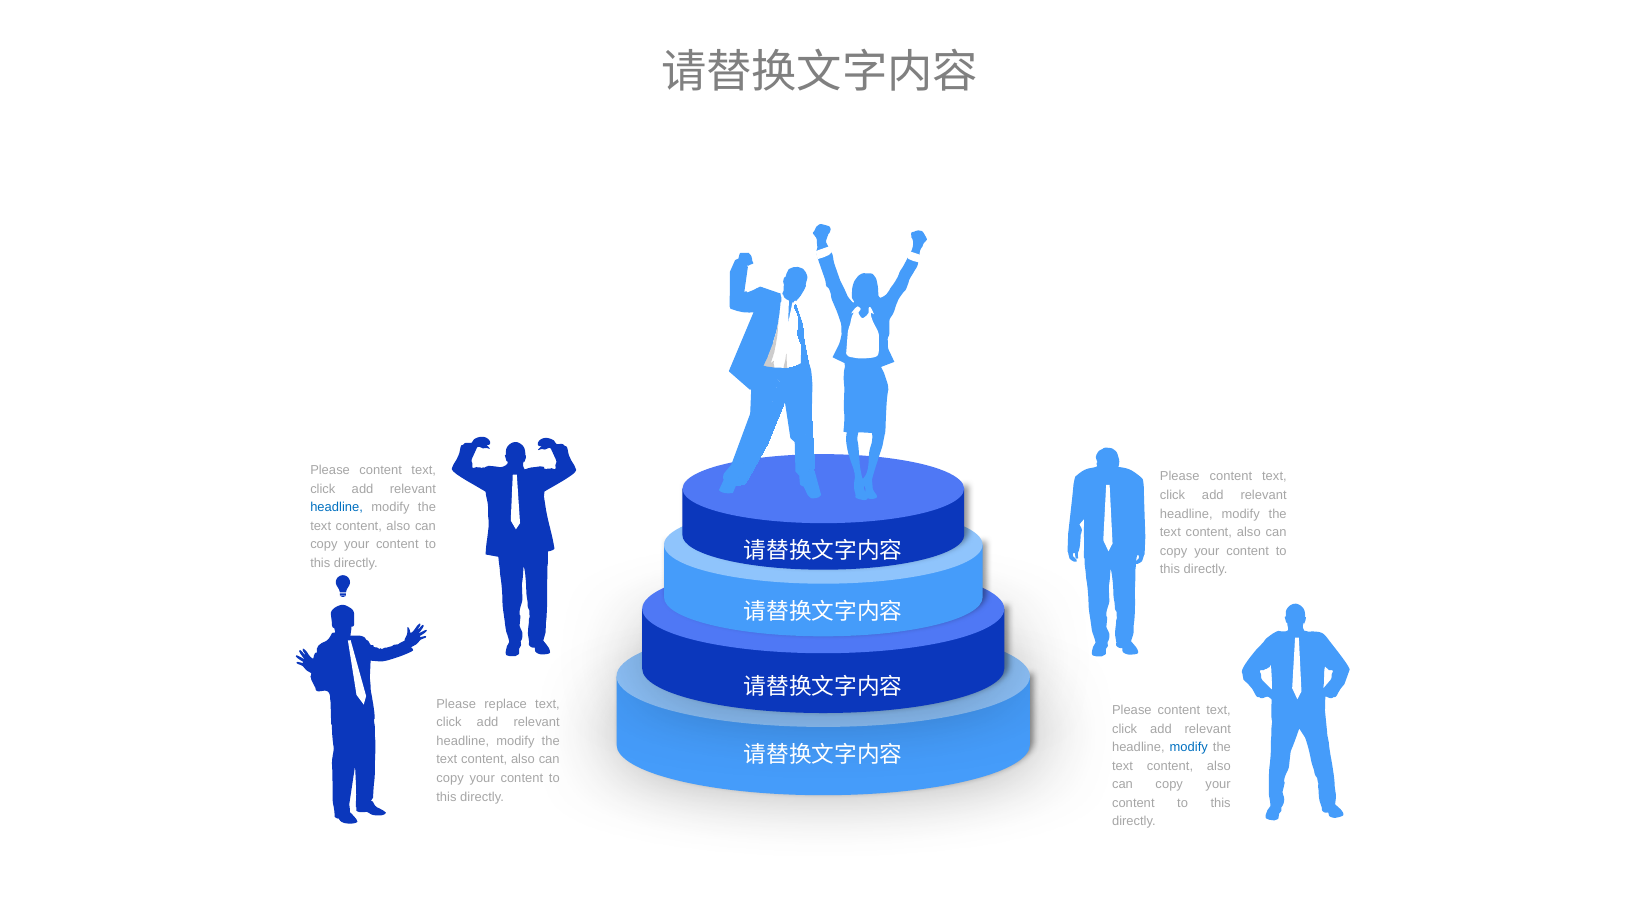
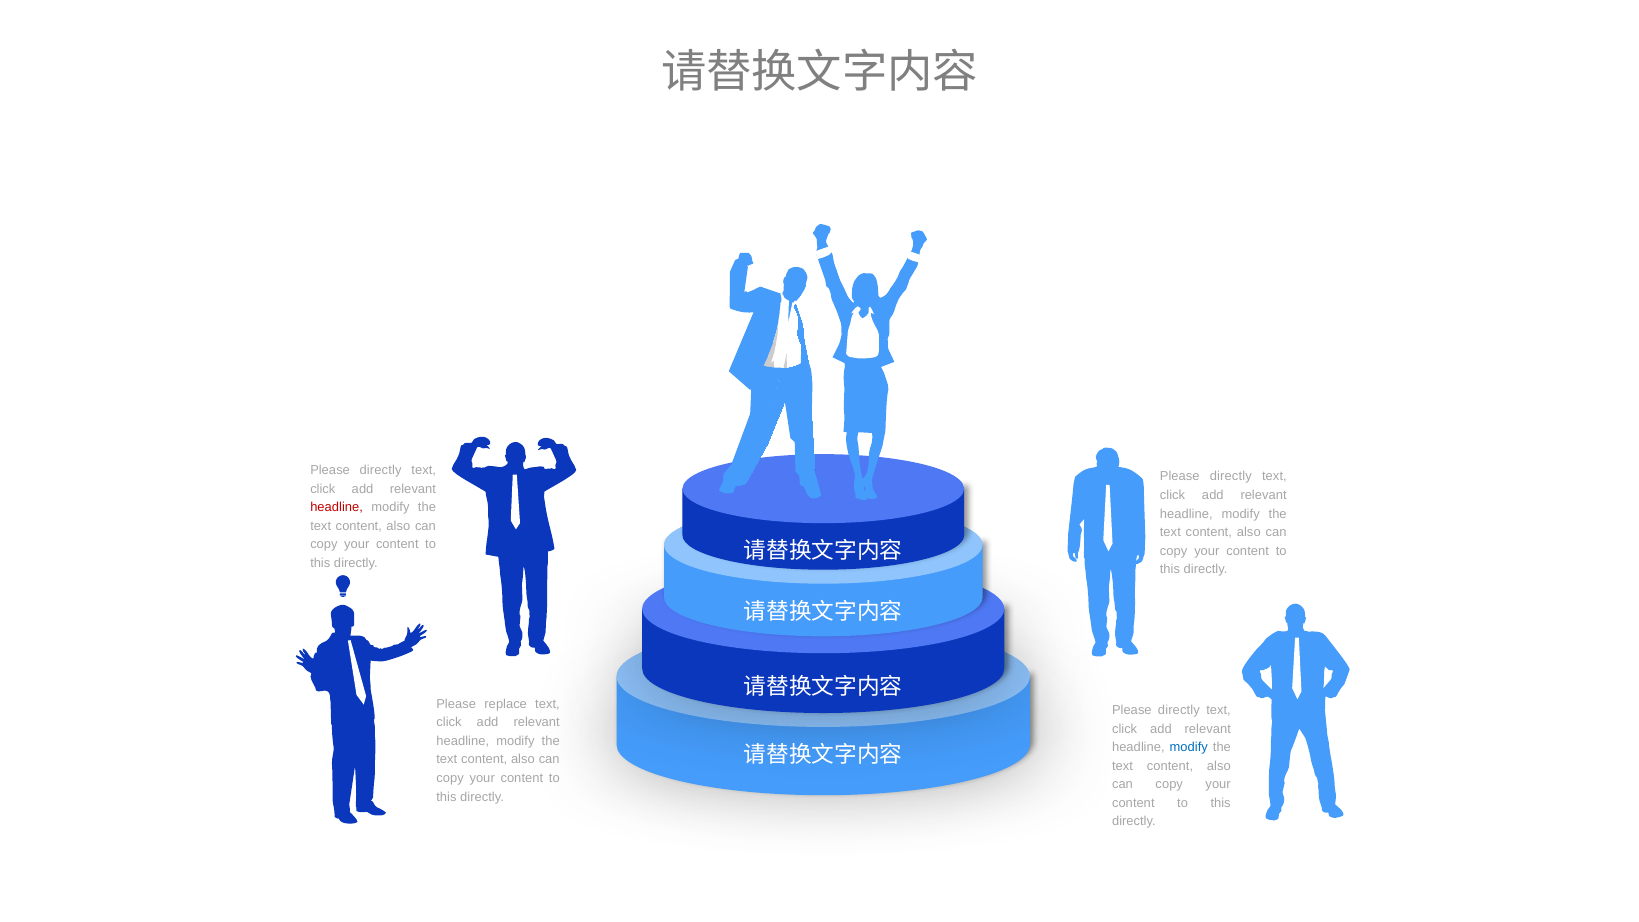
content: content -> directly (381, 470)
content: content -> directly (1231, 477)
headline colour: blue -> red (337, 507)
content: content -> directly (1179, 710)
